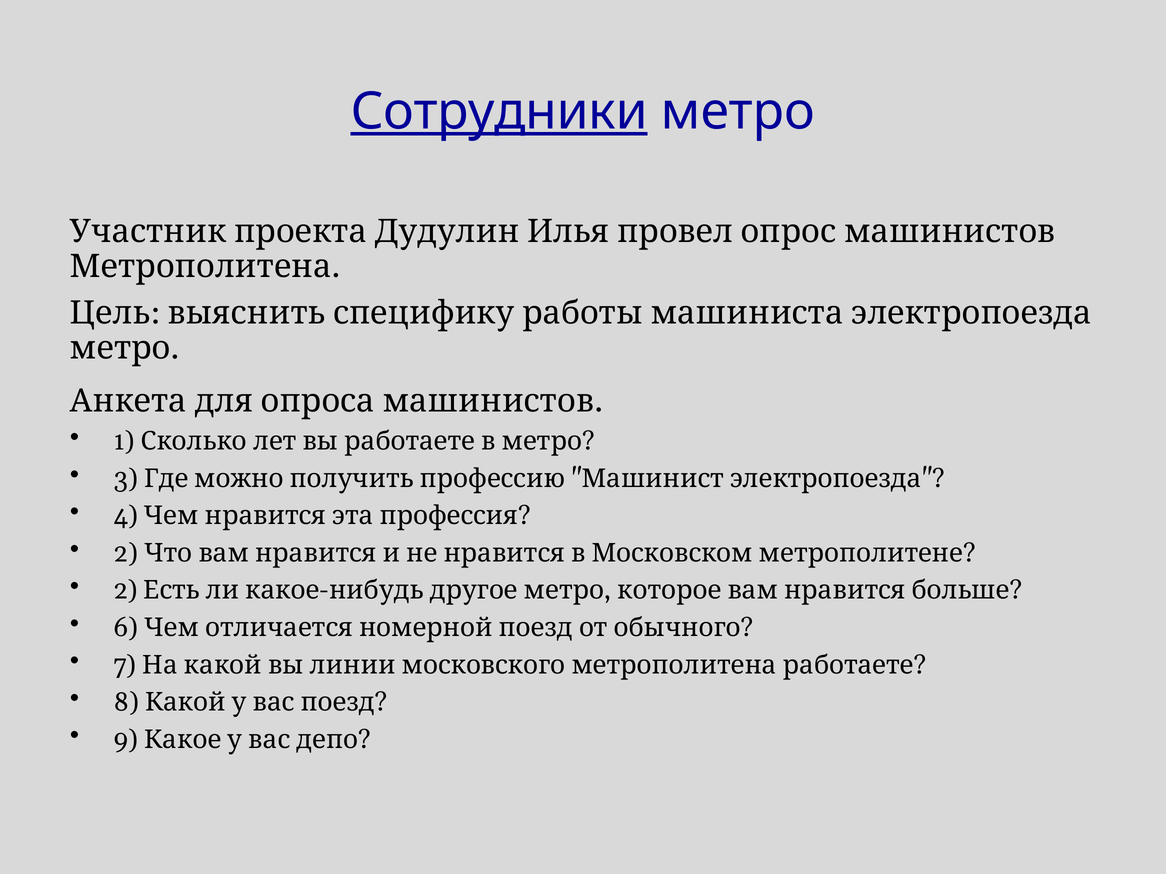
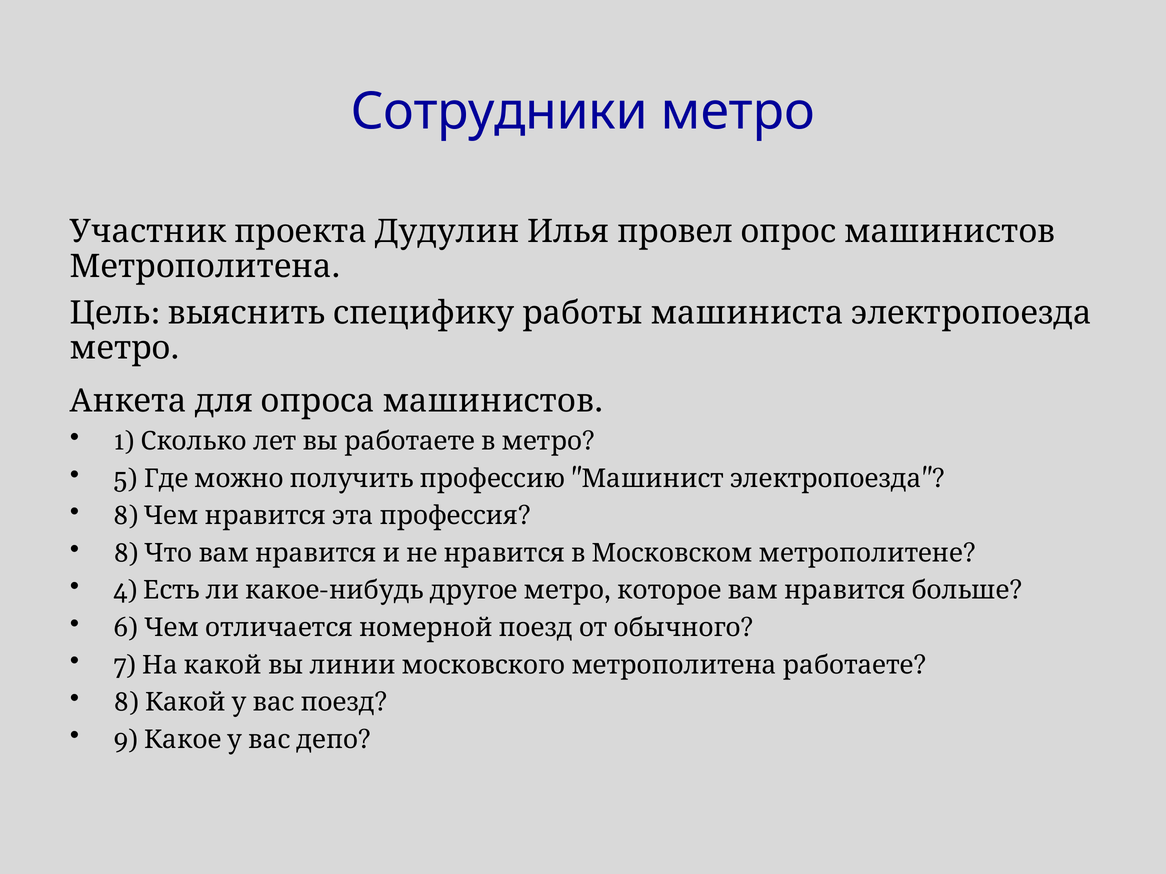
Сотрудники underline: present -> none (499, 112)
3: 3 -> 5 (126, 479)
4: 4 -> 8 (126, 516)
2: 2 -> 8 (126, 554)
2: 2 -> 4 (125, 591)
